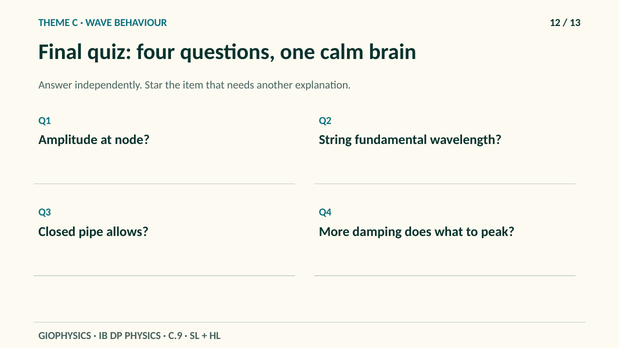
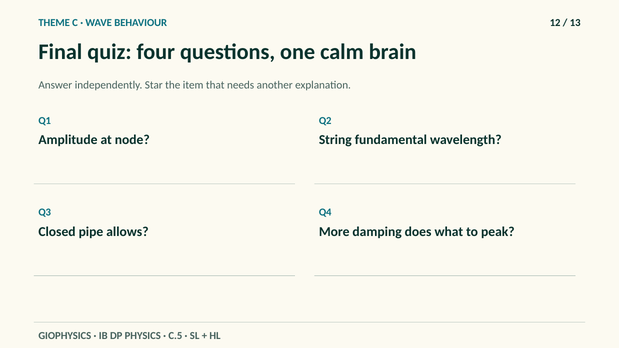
C.9: C.9 -> C.5 (175, 336)
